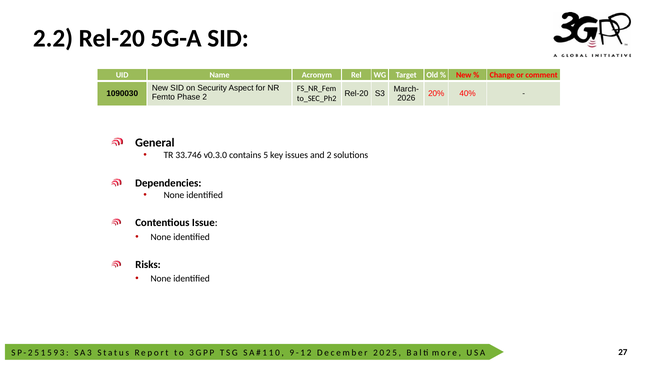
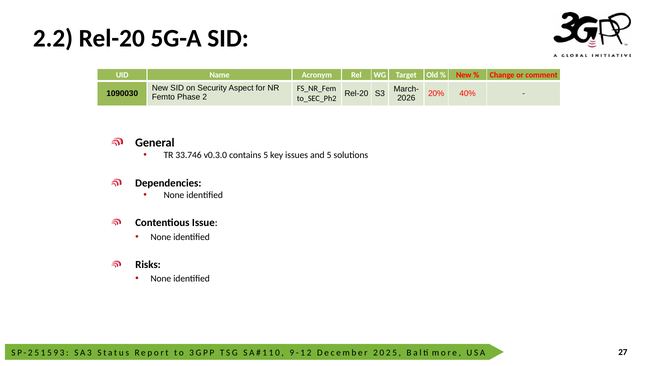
and 2: 2 -> 5 (329, 155)
